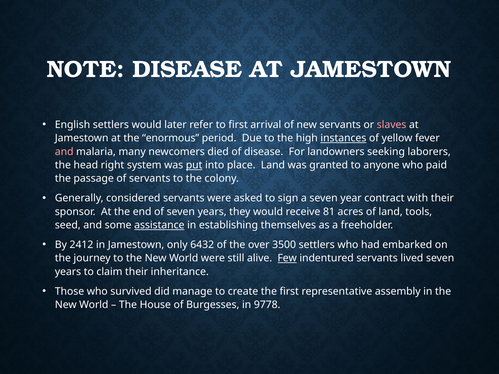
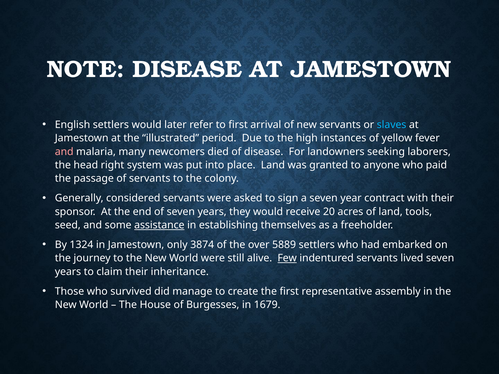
slaves colour: pink -> light blue (392, 125)
enormous: enormous -> illustrated (171, 138)
instances underline: present -> none (343, 138)
put underline: present -> none (194, 165)
81: 81 -> 20 (329, 212)
2412: 2412 -> 1324 (81, 245)
6432: 6432 -> 3874 (202, 245)
3500: 3500 -> 5889 (284, 245)
9778: 9778 -> 1679 (267, 305)
